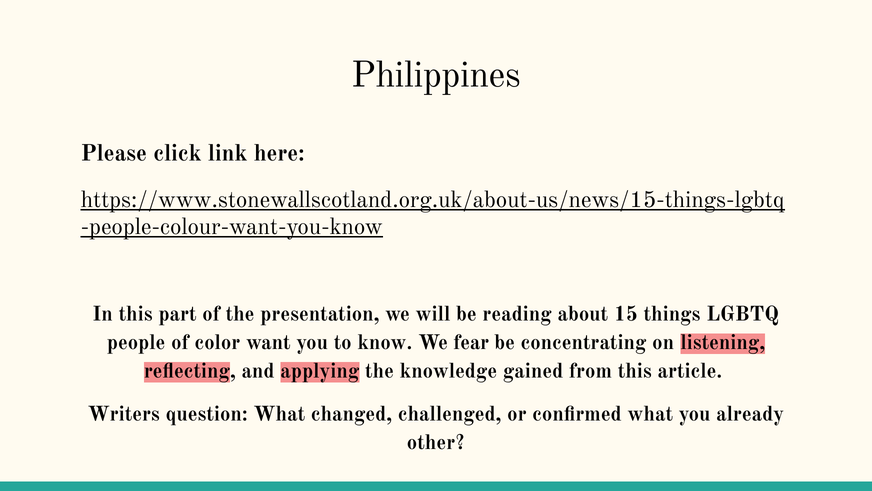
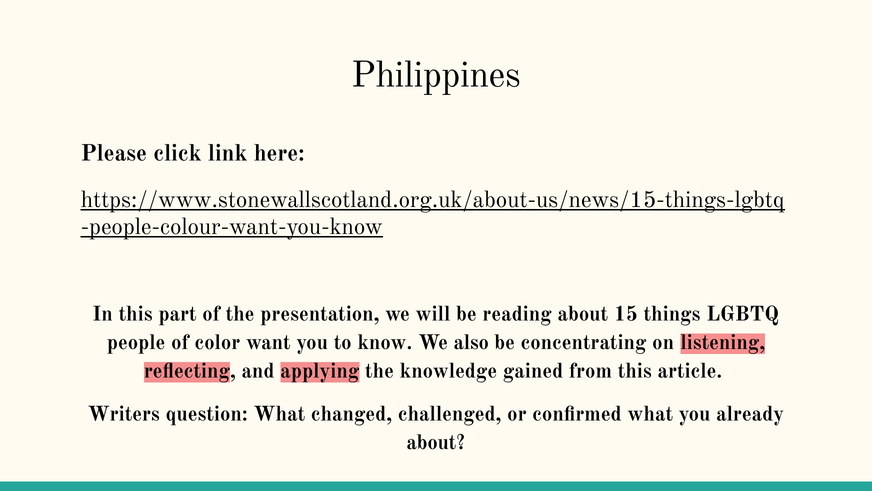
fear: fear -> also (471, 342)
other: other -> about (436, 442)
